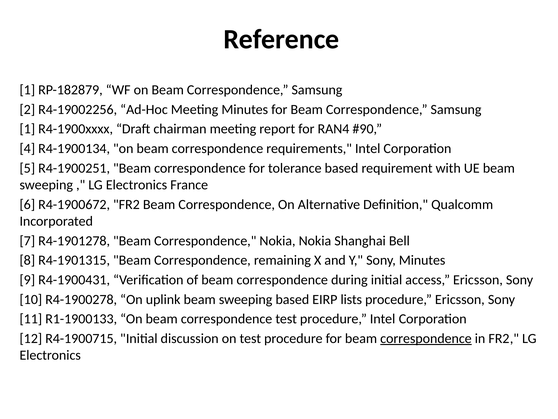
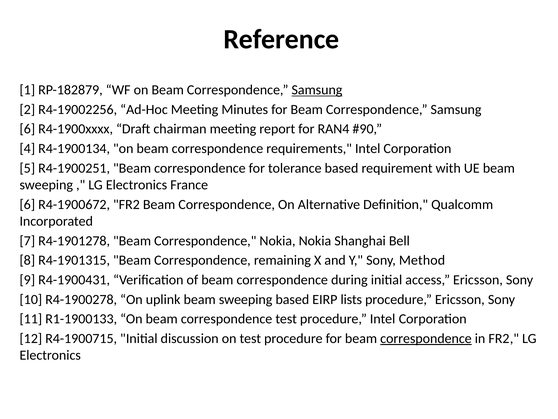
Samsung underline: none -> present (317, 90)
1: 1 -> 6 (27, 129)
Sony Minutes: Minutes -> Method (422, 260)
